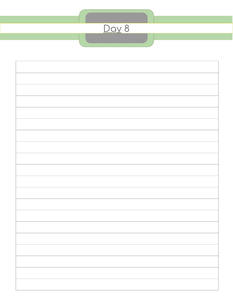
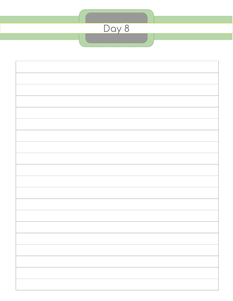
Day underline: present -> none (112, 29)
